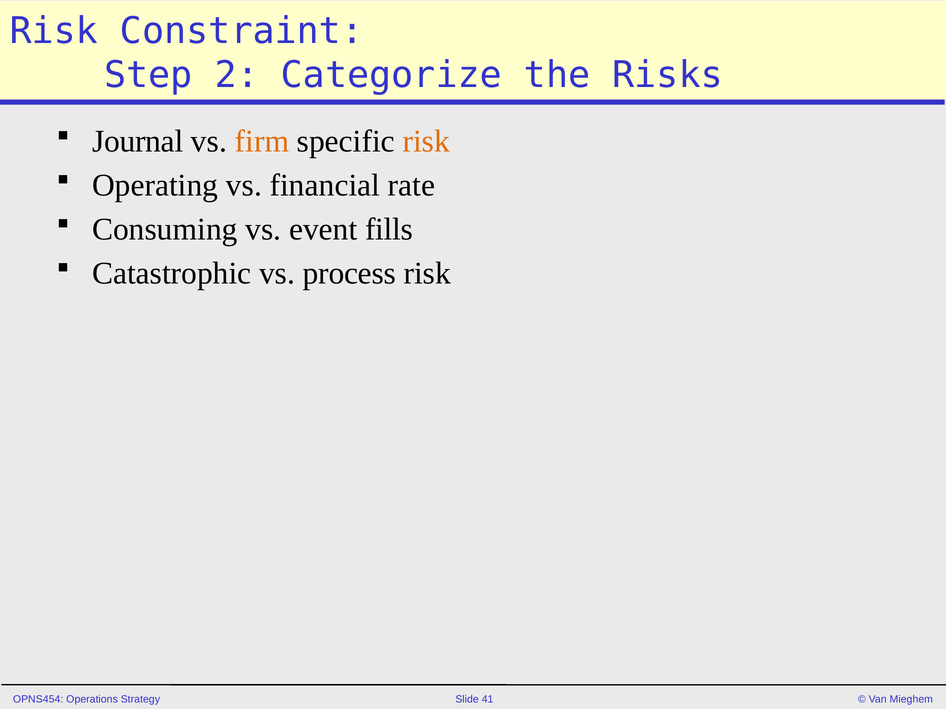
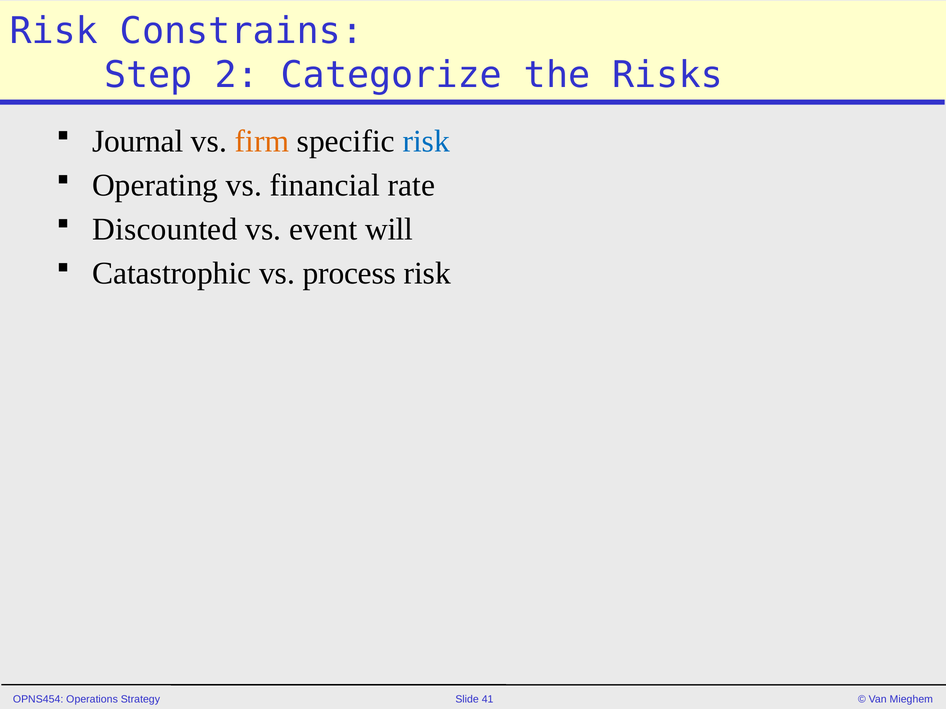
Constraint: Constraint -> Constrains (242, 31)
risk colour: orange -> blue (426, 141)
Consuming: Consuming -> Discounted (165, 229)
fills: fills -> will (389, 229)
